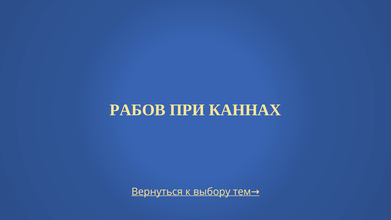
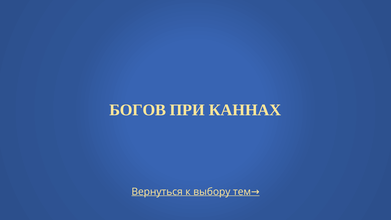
РАБОВ: РАБОВ -> БОГОВ (138, 110)
